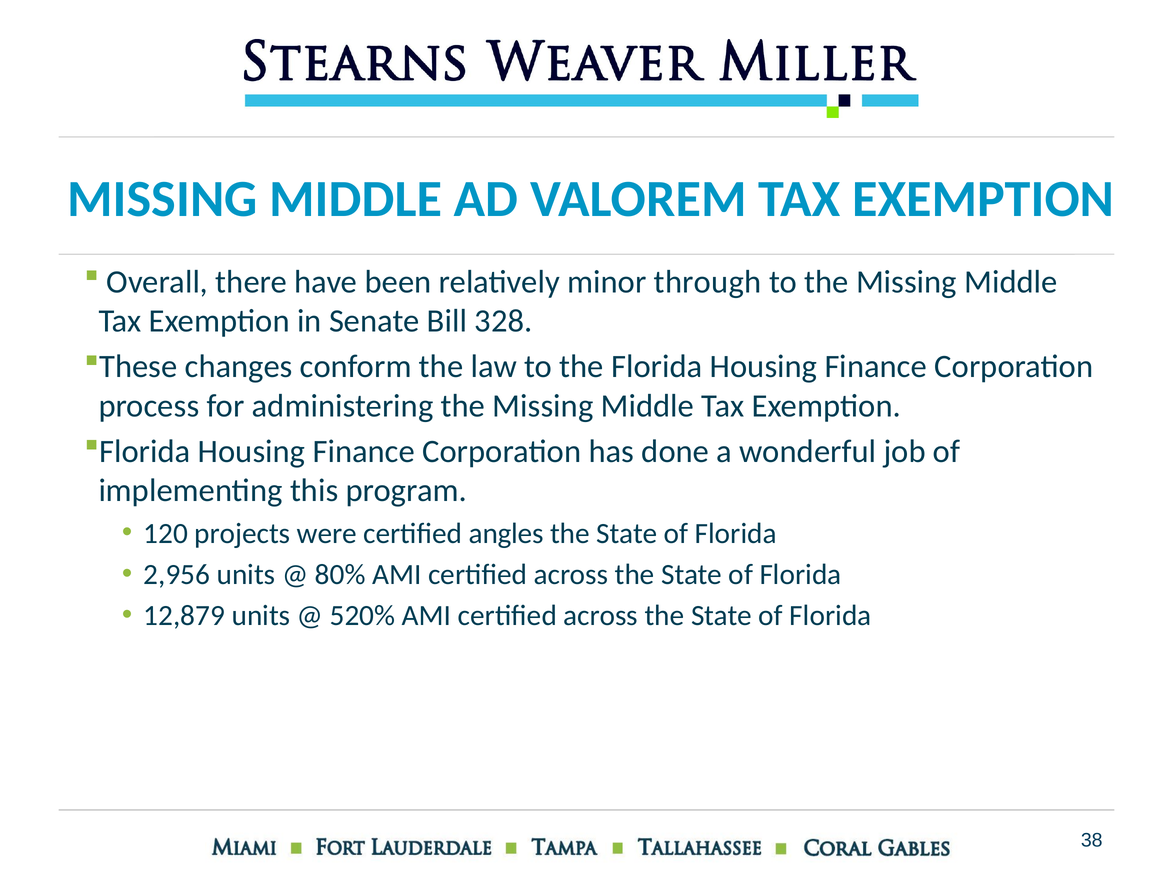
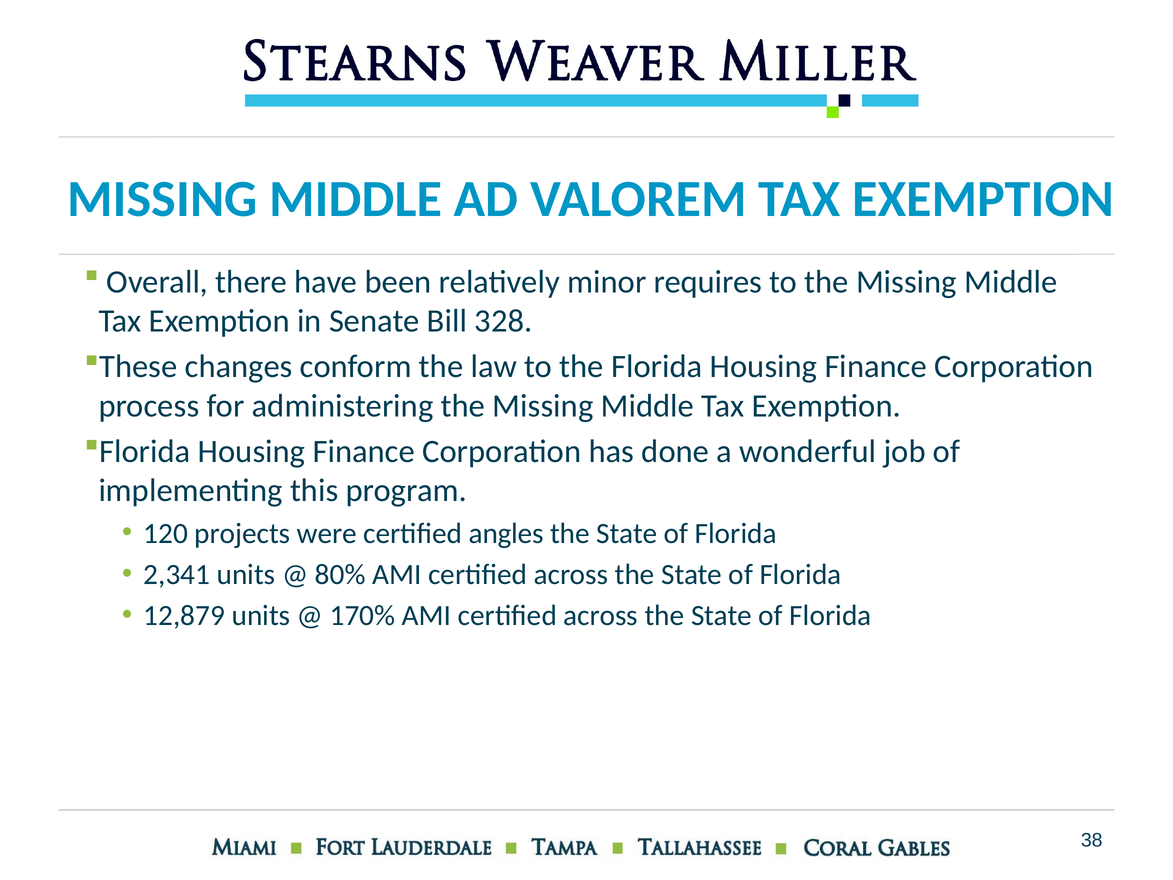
through: through -> requires (708, 282)
2,956: 2,956 -> 2,341 (177, 574)
520%: 520% -> 170% (363, 615)
